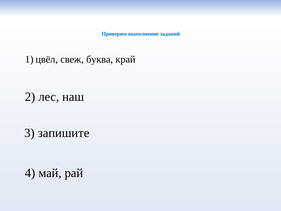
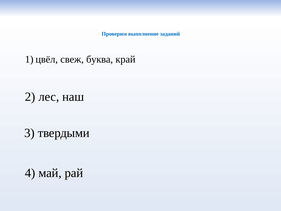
запишите: запишите -> твердыми (64, 133)
